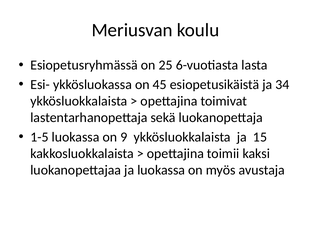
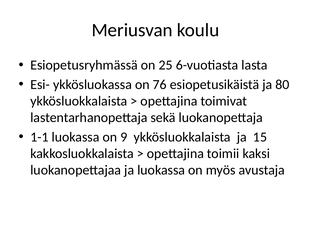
45: 45 -> 76 (160, 85)
34: 34 -> 80 (282, 85)
1-5: 1-5 -> 1-1 (39, 137)
